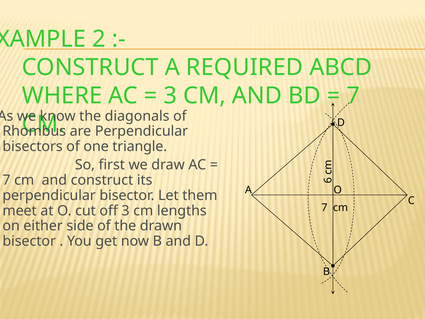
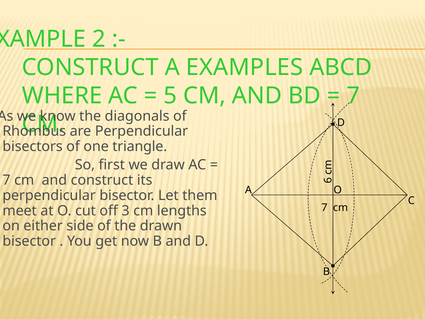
REQUIRED: REQUIRED -> EXAMPLES (245, 67)
3: 3 -> 5 (170, 95)
